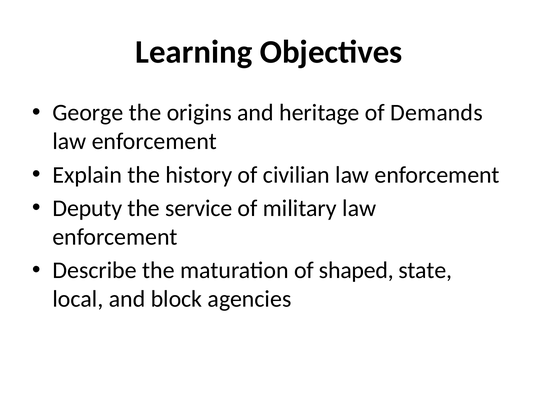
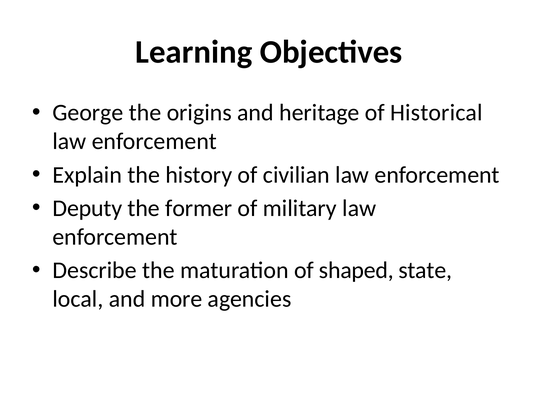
Demands: Demands -> Historical (436, 113)
service: service -> former (199, 209)
block: block -> more (177, 299)
